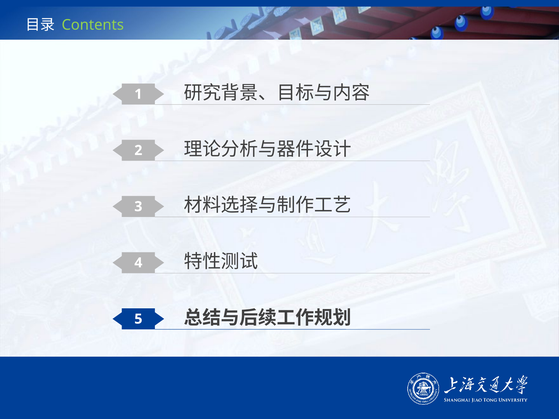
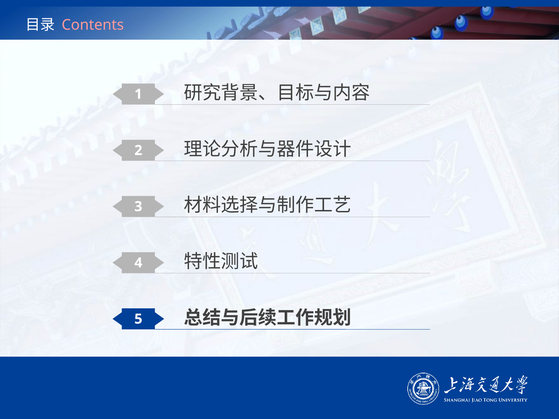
Contents colour: light green -> pink (93, 25)
